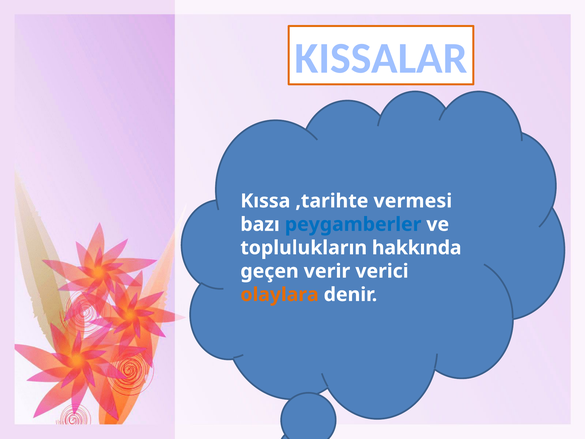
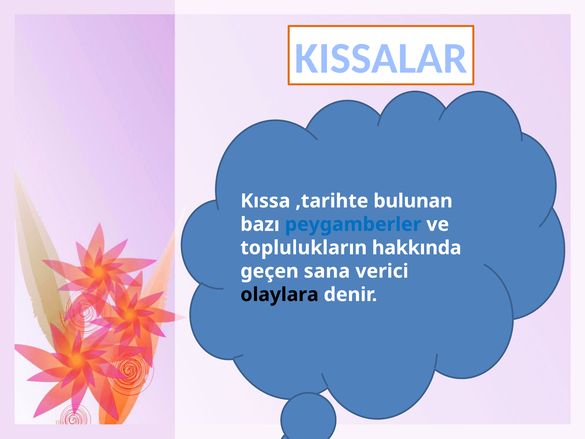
vermesi: vermesi -> bulunan (413, 201)
verir: verir -> sana (327, 271)
olaylara colour: orange -> black (280, 294)
